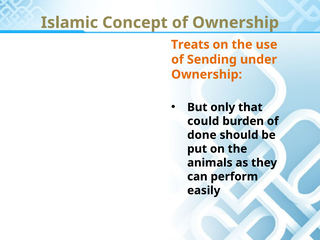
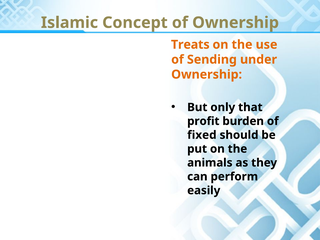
could: could -> profit (203, 121)
done: done -> fixed (202, 135)
